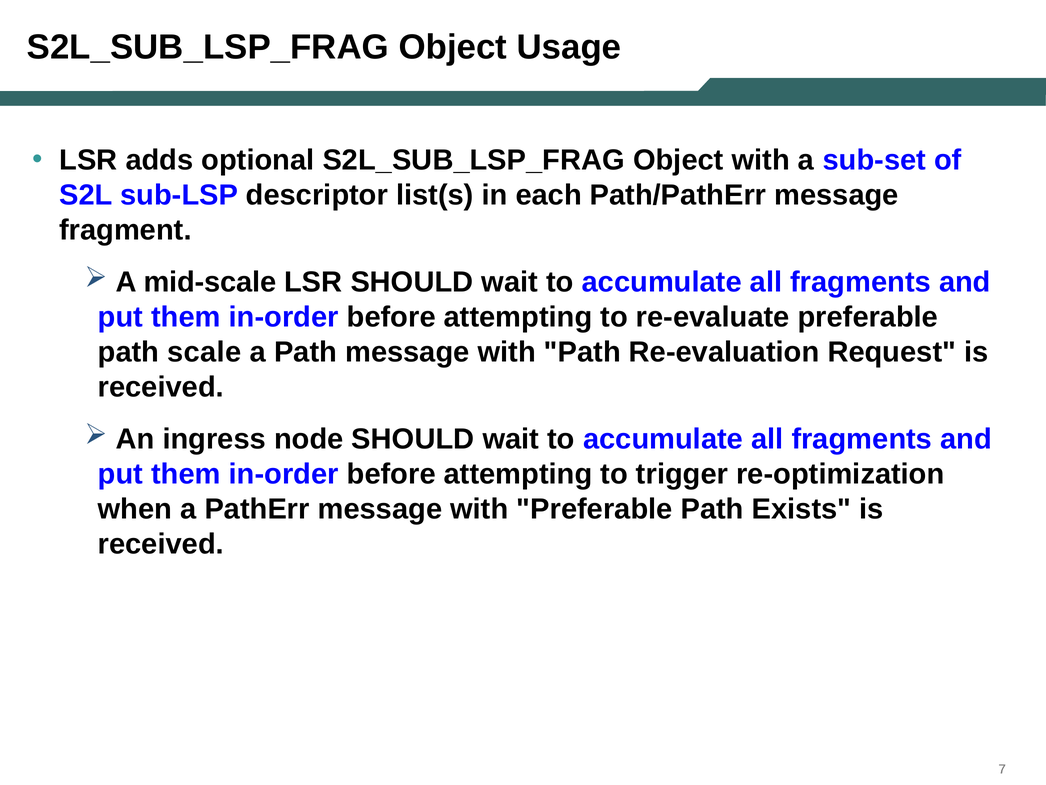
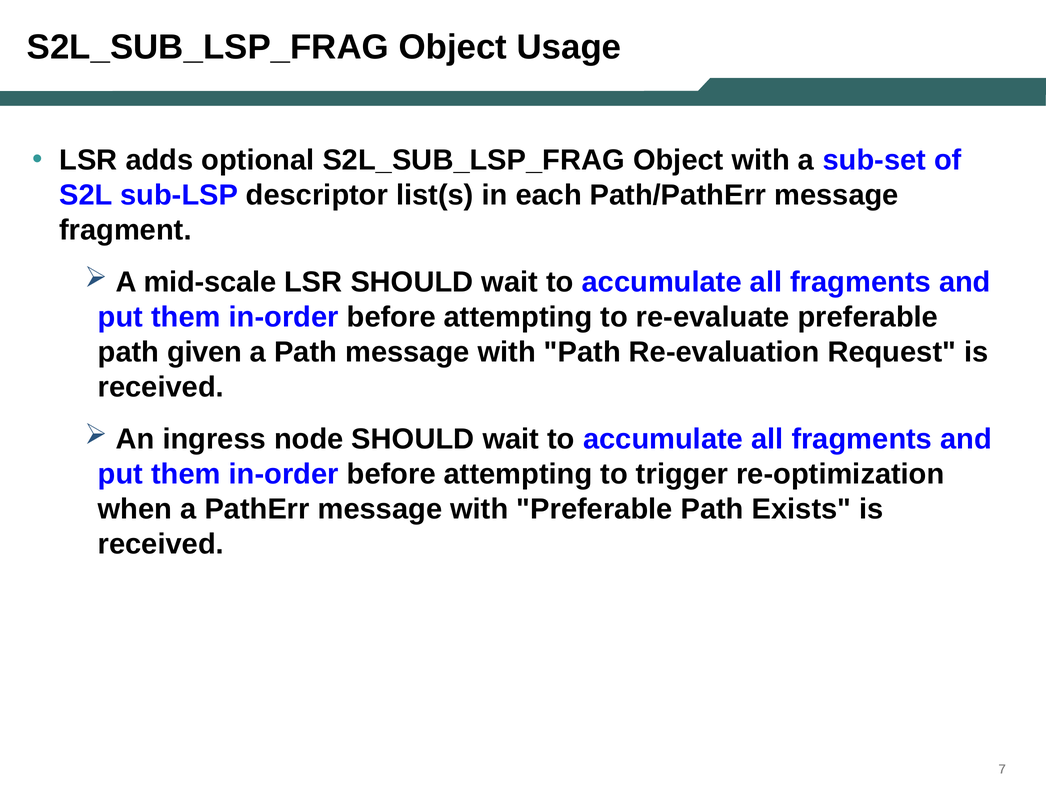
scale: scale -> given (205, 352)
